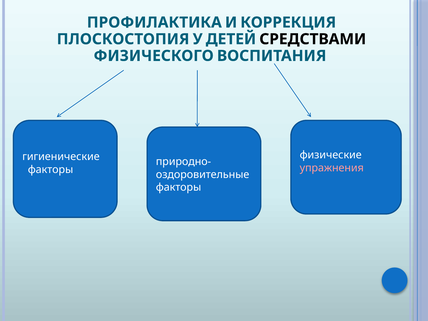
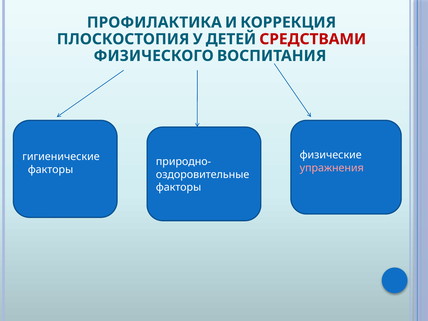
СРЕДСТВАМИ colour: black -> red (313, 39)
